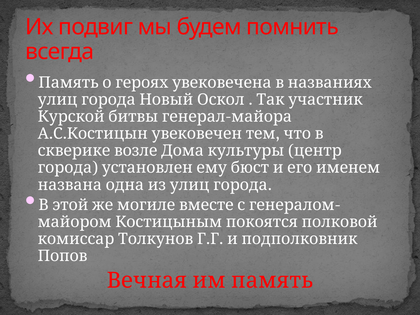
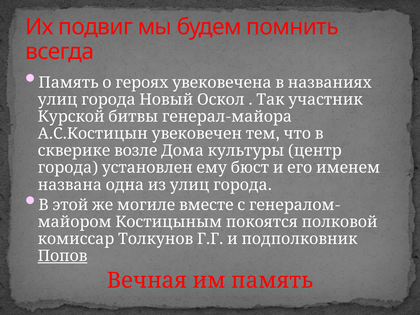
Попов underline: none -> present (63, 256)
